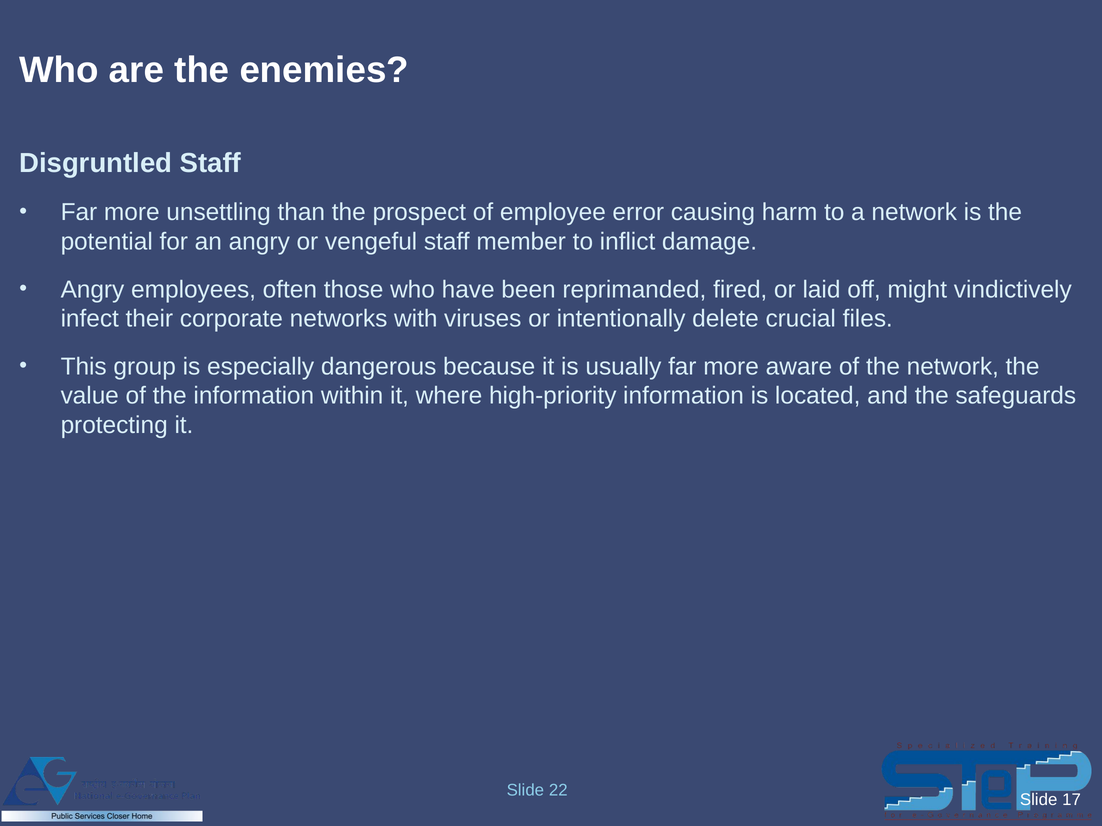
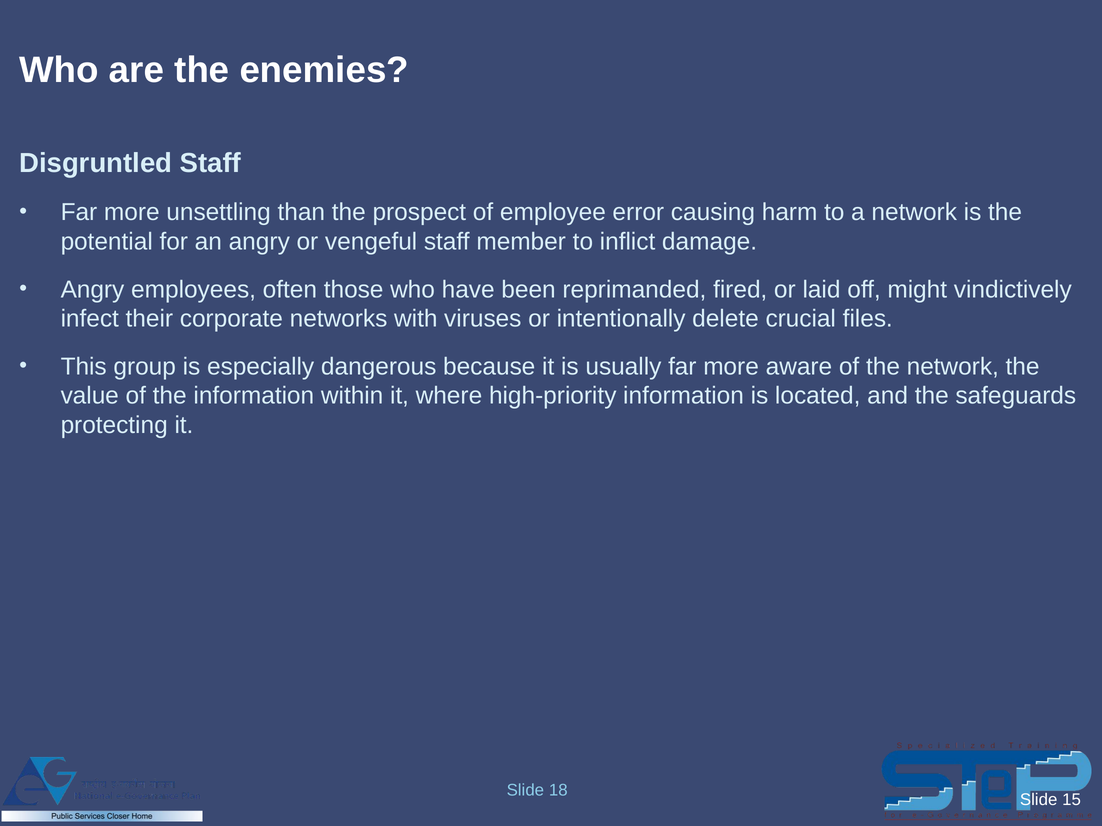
22: 22 -> 18 (558, 791)
17: 17 -> 15 (1072, 800)
